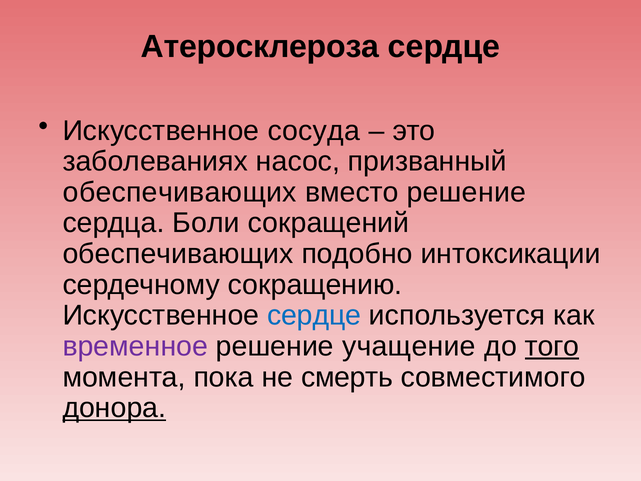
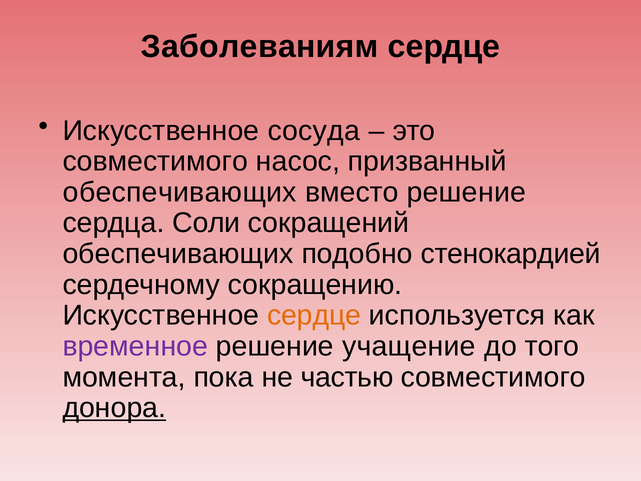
Атеросклероза: Атеросклероза -> Заболеваниям (260, 47)
заболеваниях: заболеваниях -> совместимого (155, 161)
Боли: Боли -> Соли (206, 223)
интоксикации: интоксикации -> стенокардией (511, 254)
сердце colour: blue -> orange (314, 315)
того underline: present -> none (552, 346)
смерть: смерть -> частью (347, 377)
